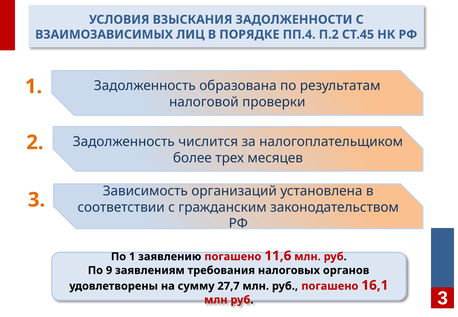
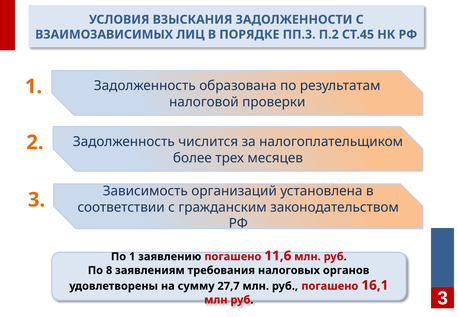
ПП.4: ПП.4 -> ПП.3 (299, 35)
9: 9 -> 8 (109, 270)
